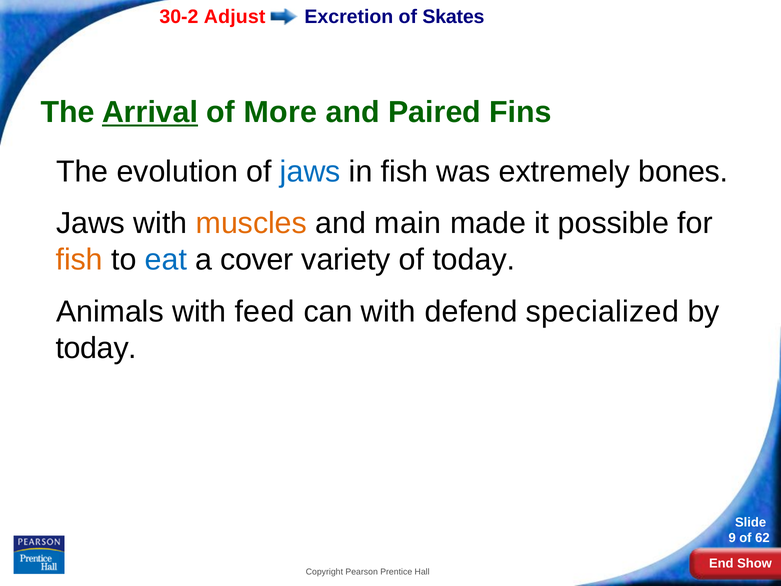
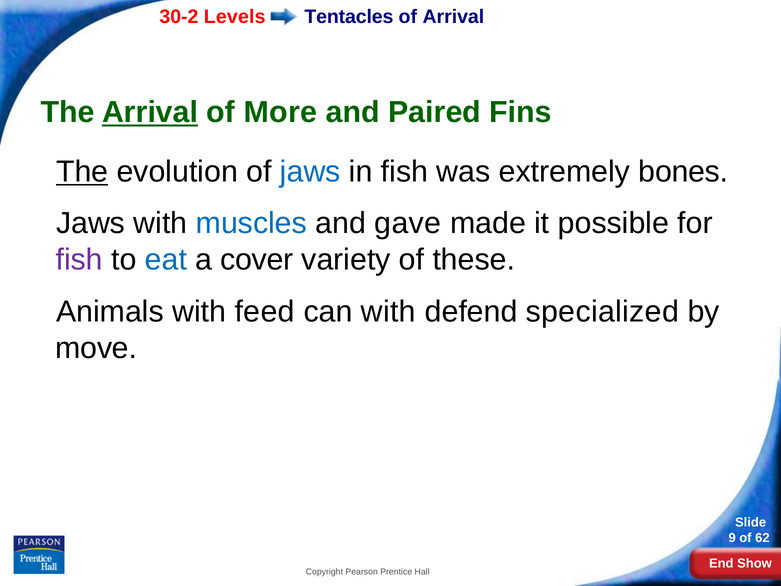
Adjust: Adjust -> Levels (235, 17)
Excretion: Excretion -> Tentacles (349, 17)
of Skates: Skates -> Arrival (453, 17)
The underline: none -> present (82, 172)
muscles colour: orange -> blue (251, 223)
main: main -> gave (408, 223)
fish colour: orange -> purple (79, 260)
of today: today -> these (474, 260)
today: today -> move (96, 348)
